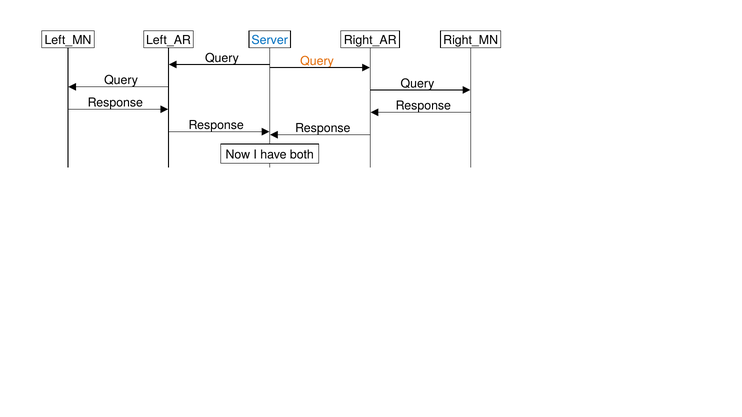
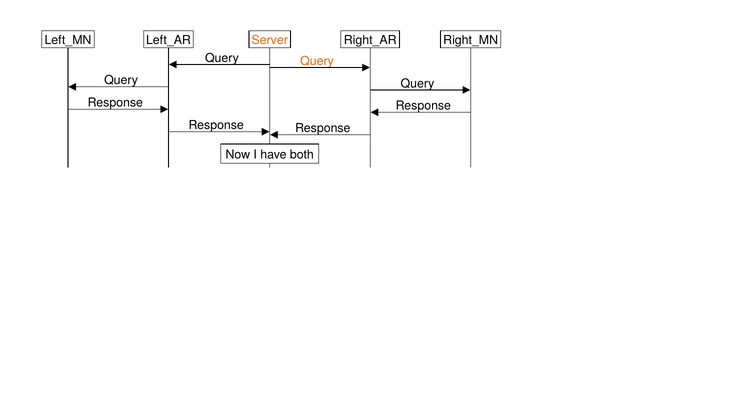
Server colour: blue -> orange (270, 40)
